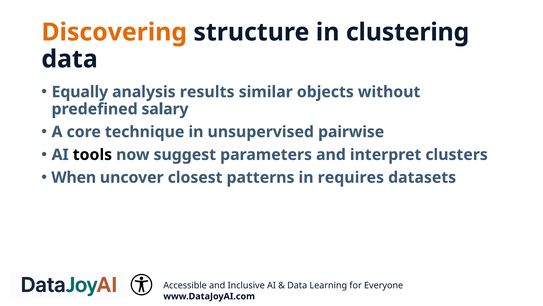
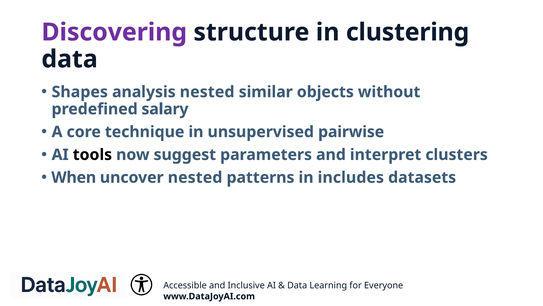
Discovering colour: orange -> purple (114, 32)
Equally: Equally -> Shapes (80, 92)
analysis results: results -> nested (207, 92)
uncover closest: closest -> nested (195, 177)
requires: requires -> includes (351, 177)
